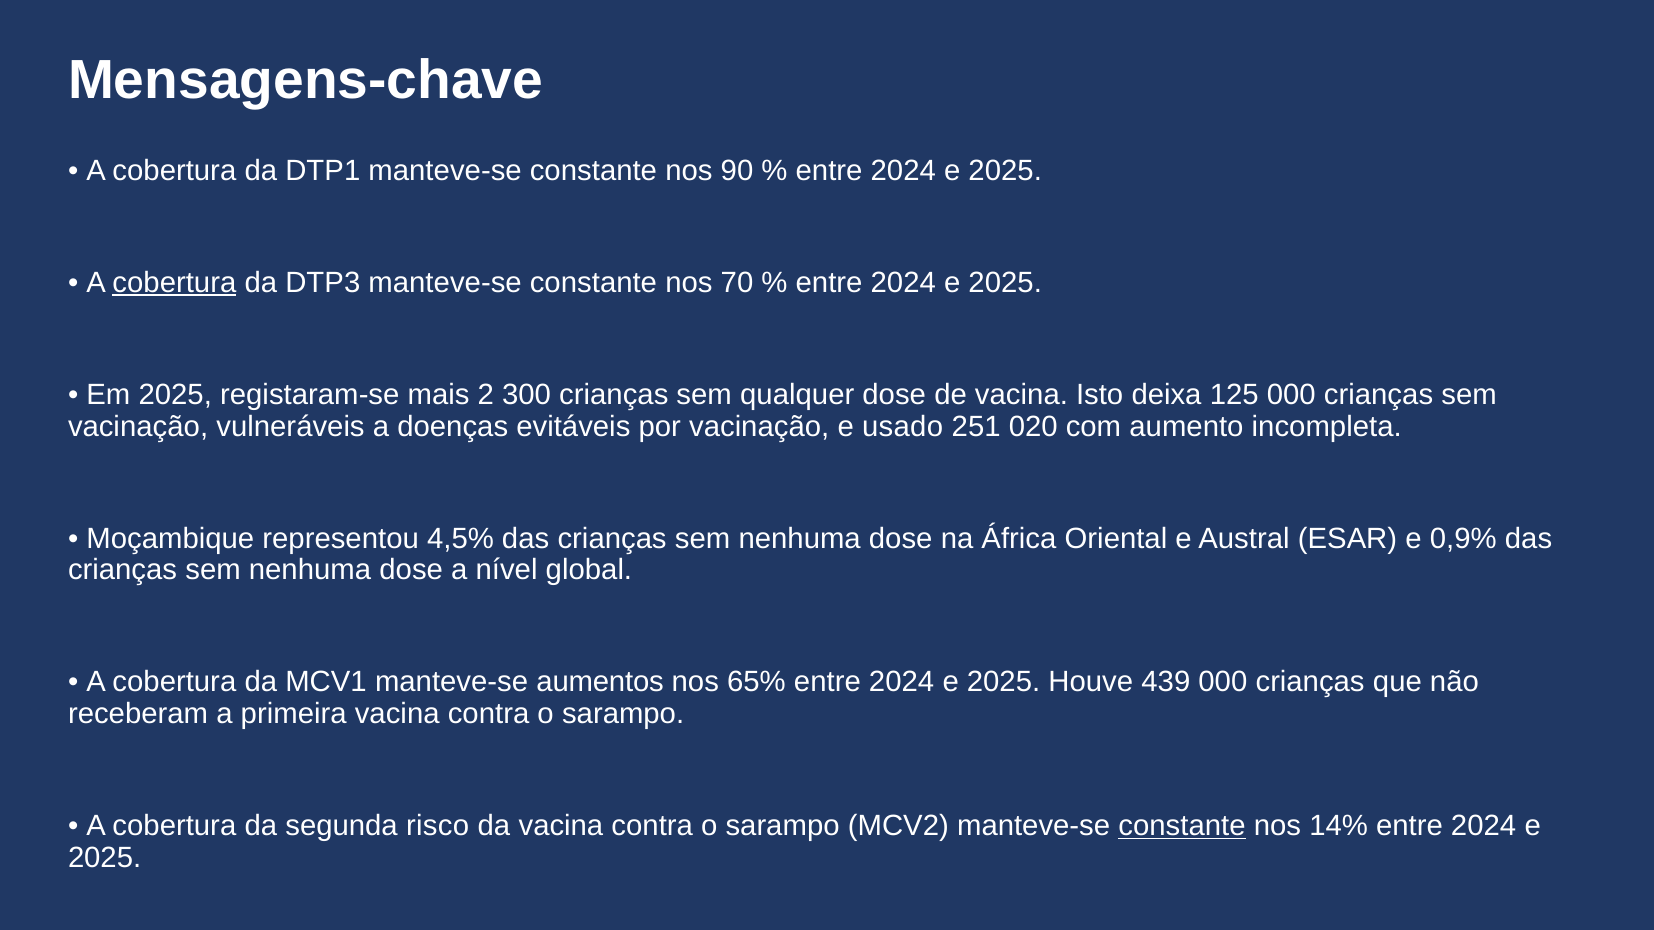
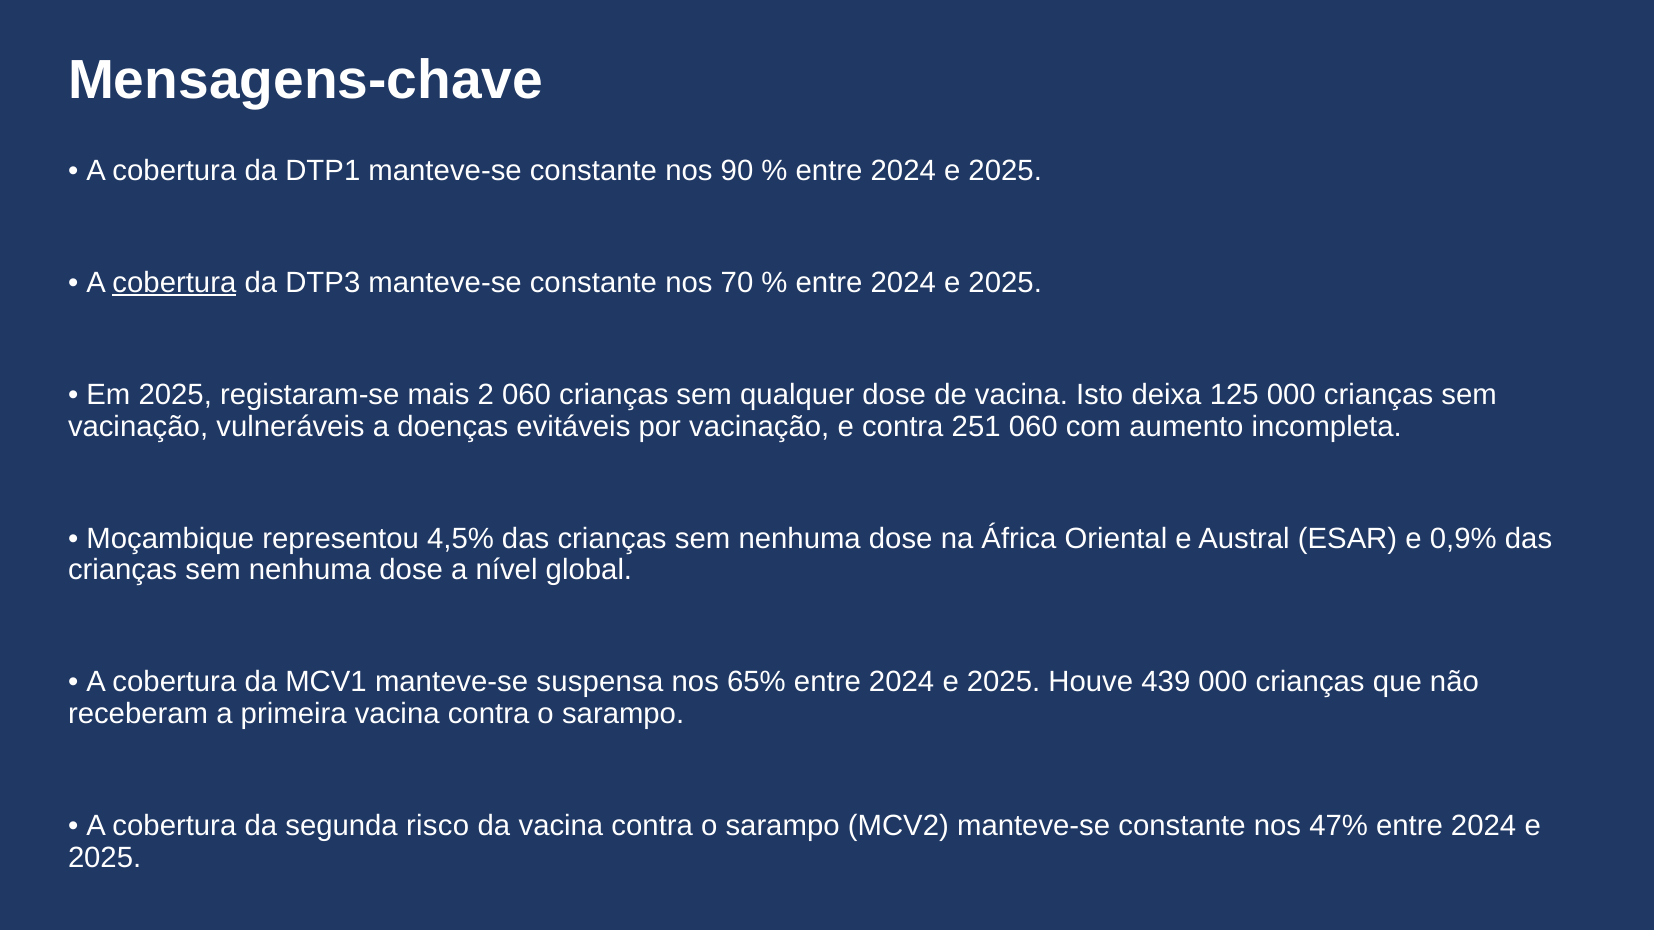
2 300: 300 -> 060 (527, 395)
e usado: usado -> contra (903, 427)
251 020: 020 -> 060 (1033, 427)
aumentos: aumentos -> suspensa (600, 682)
constante underline: present -> none (1182, 826)
14%: 14% -> 47% (1339, 826)
